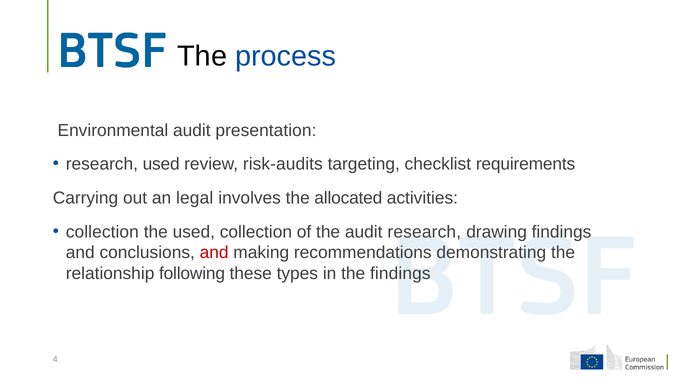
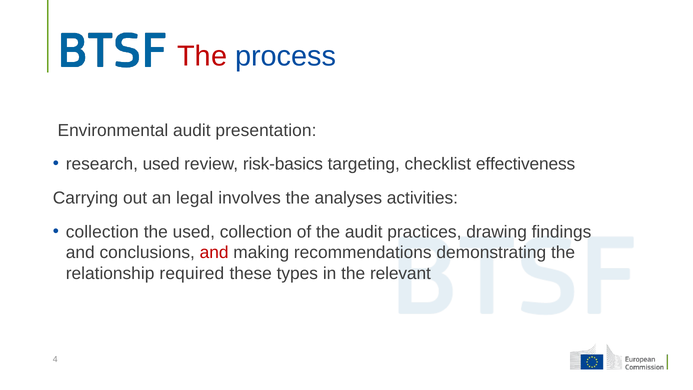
The colour: black -> red (202, 56)
risk-audits: risk-audits -> risk-basics (283, 164)
requirements: requirements -> effectiveness (526, 164)
allocated: allocated -> analyses (348, 198)
audit research: research -> practices (424, 232)
following: following -> required (192, 273)
the findings: findings -> relevant (400, 273)
